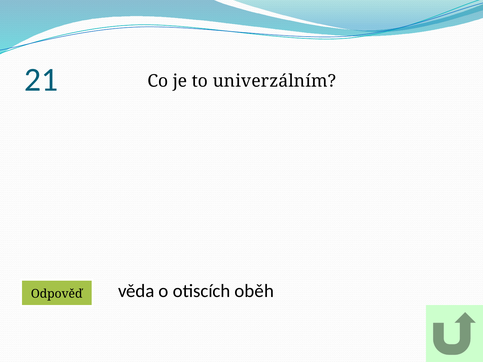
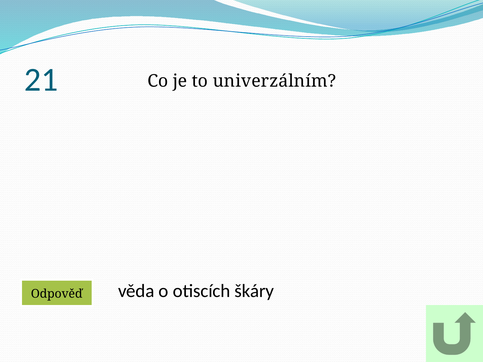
oběh: oběh -> škáry (254, 291)
